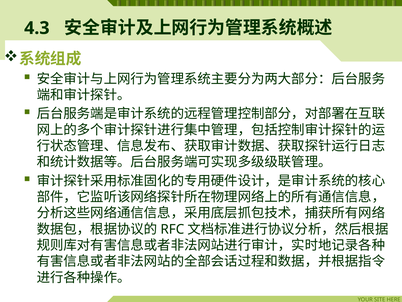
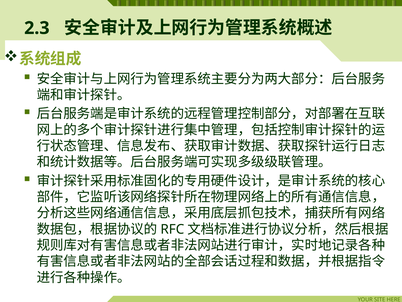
4.3: 4.3 -> 2.3 (37, 28)
